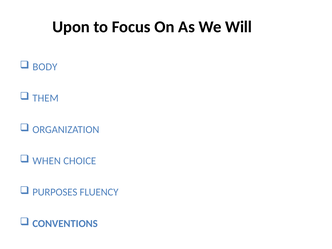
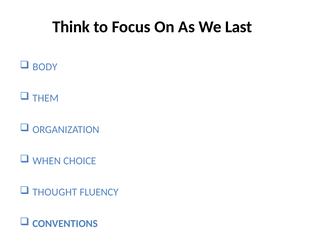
Upon: Upon -> Think (71, 27)
Will: Will -> Last (239, 27)
PURPOSES: PURPOSES -> THOUGHT (55, 192)
